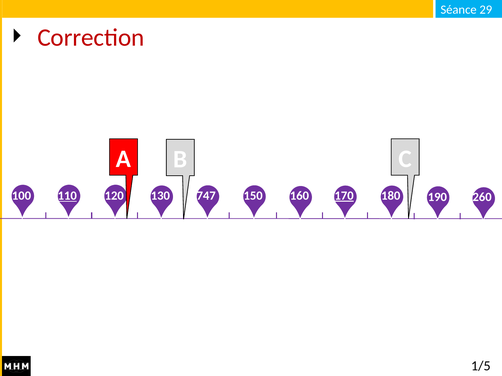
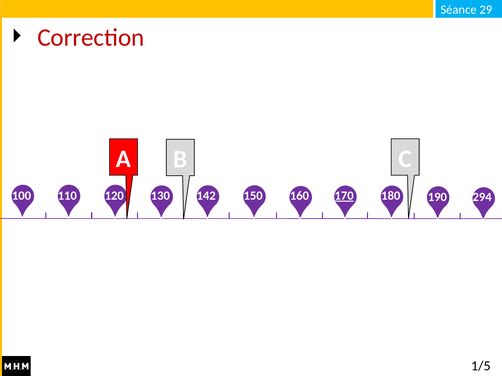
110 underline: present -> none (67, 196)
747: 747 -> 142 (206, 196)
260: 260 -> 294 (482, 197)
